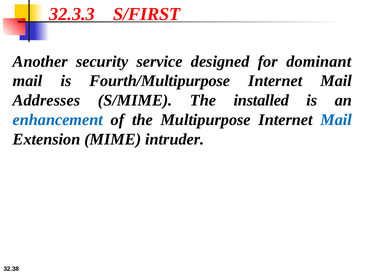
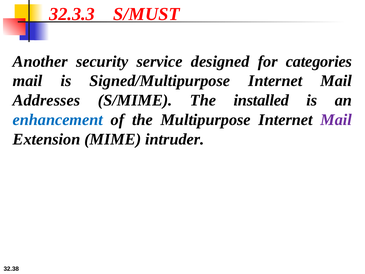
S/FIRST: S/FIRST -> S/MUST (146, 14)
dominant: dominant -> categories (319, 61)
Fourth/Multipurpose: Fourth/Multipurpose -> Signed/Multipurpose (160, 81)
Mail colour: blue -> purple (336, 120)
